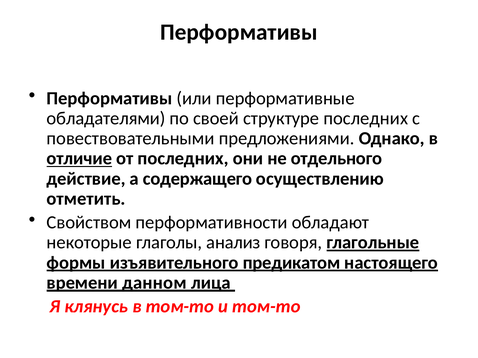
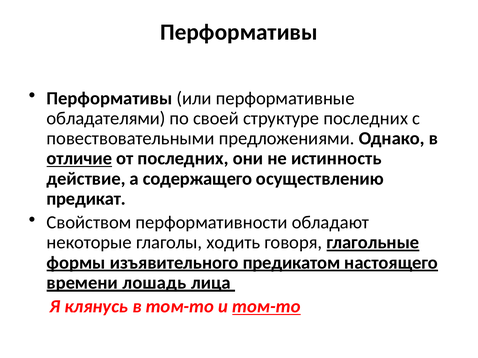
отдельного: отдельного -> истинность (336, 159)
отметить: отметить -> предикат (86, 199)
анализ: анализ -> ходить (233, 243)
данном: данном -> лошадь (154, 283)
том-то underline: none -> present (266, 307)
